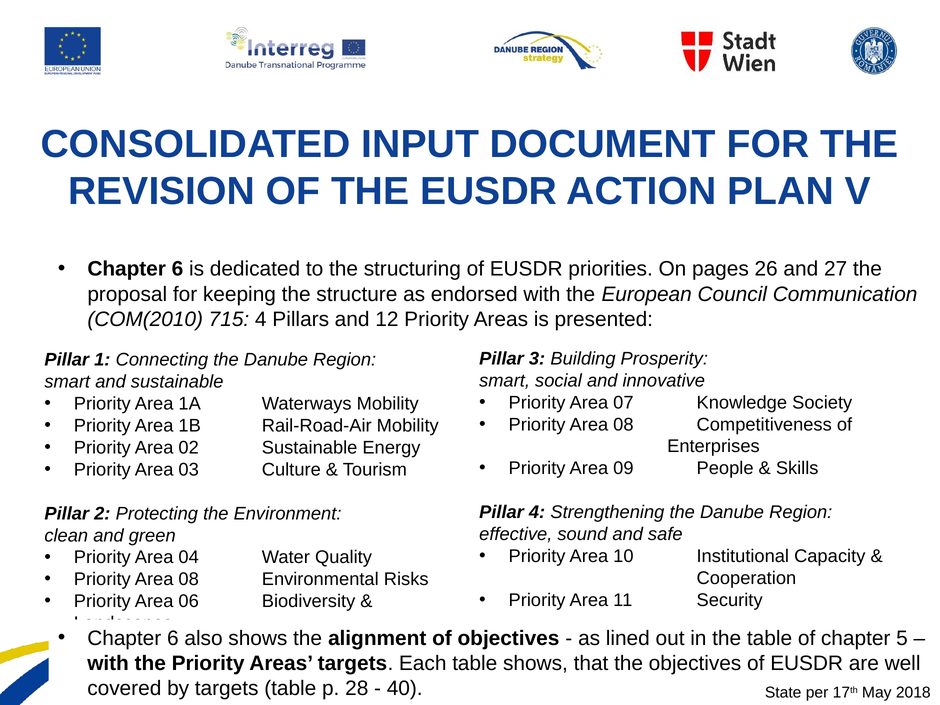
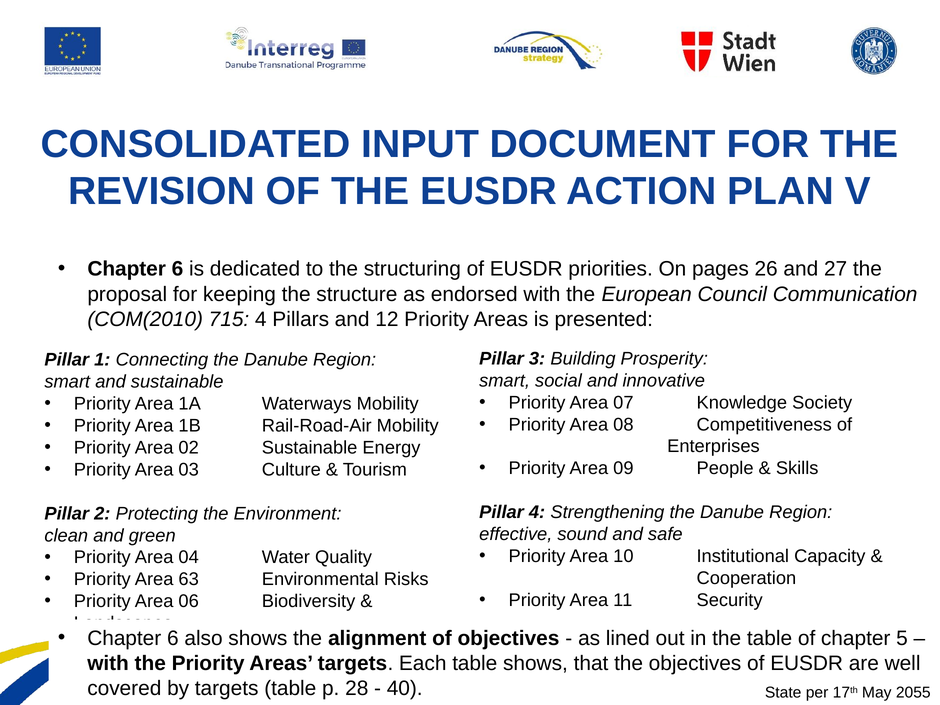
08: 08 -> 63 (189, 579)
2018: 2018 -> 2055 (913, 693)
